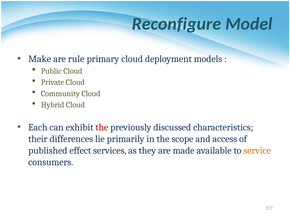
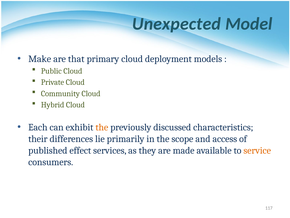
Reconfigure: Reconfigure -> Unexpected (176, 24)
rule: rule -> that (76, 59)
the colour: red -> orange (102, 127)
